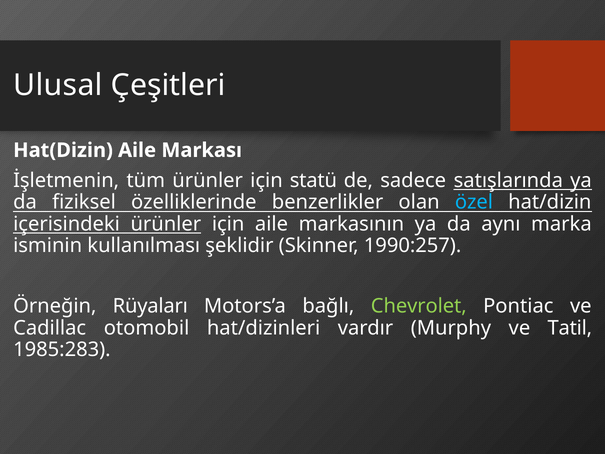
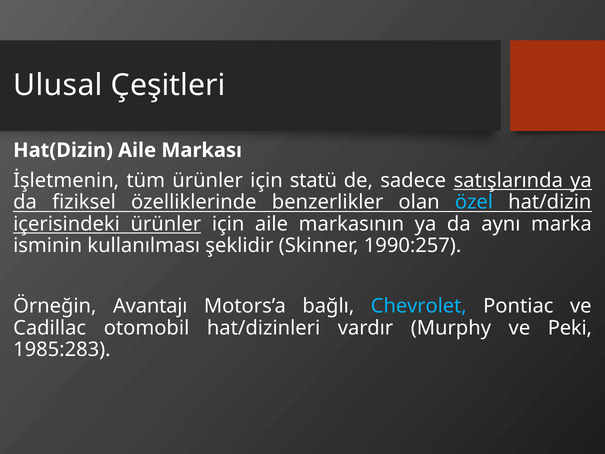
Rüyaları: Rüyaları -> Avantajı (150, 306)
Chevrolet colour: light green -> light blue (419, 306)
Tatil: Tatil -> Peki (570, 328)
